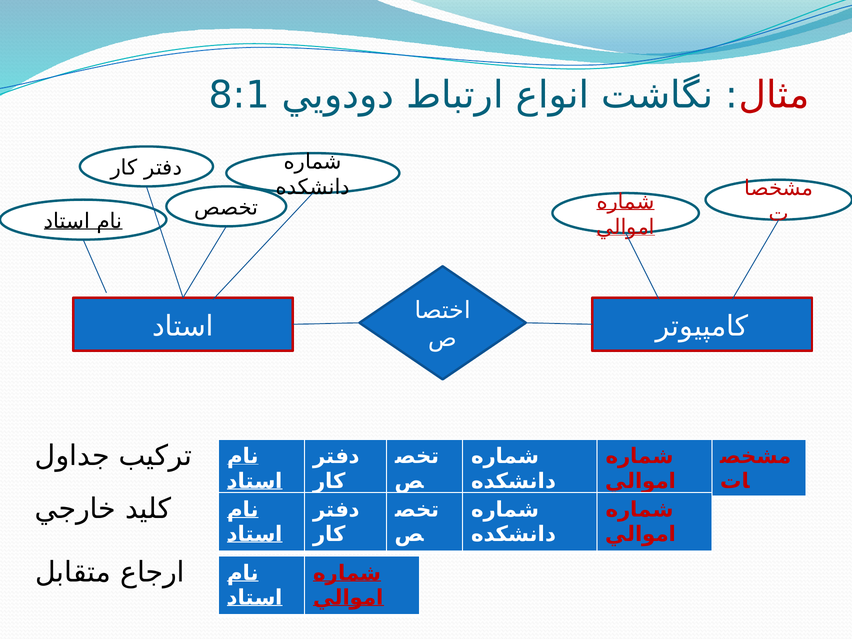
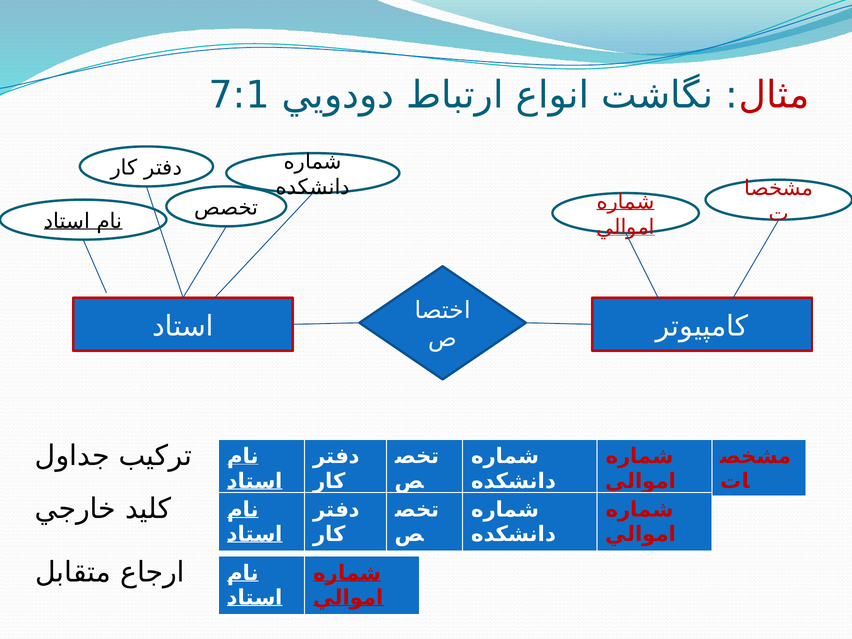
8:1: 8:1 -> 7:1 (239, 95)
